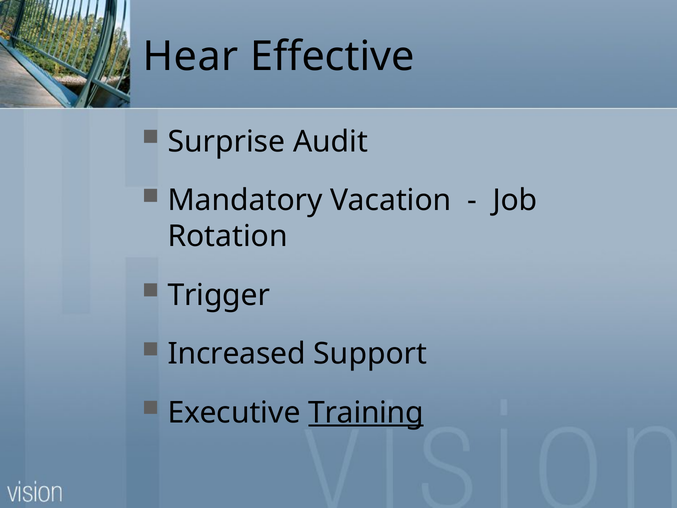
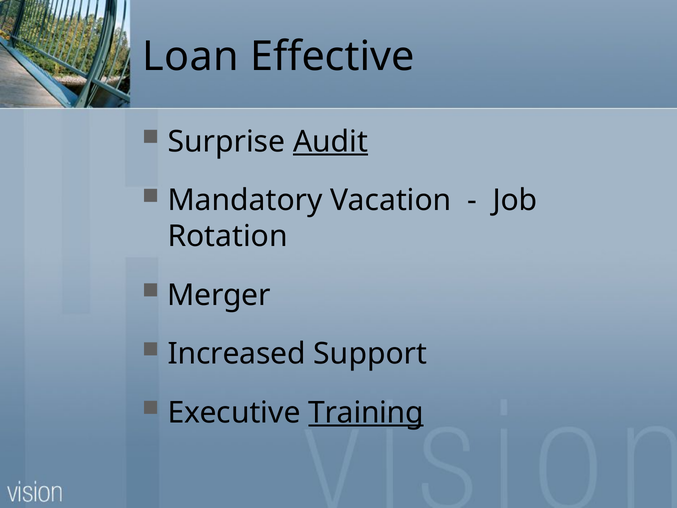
Hear: Hear -> Loan (191, 56)
Audit underline: none -> present (331, 142)
Trigger: Trigger -> Merger (219, 295)
